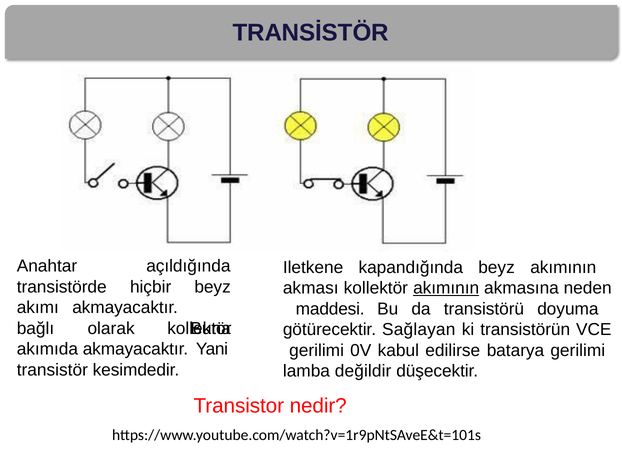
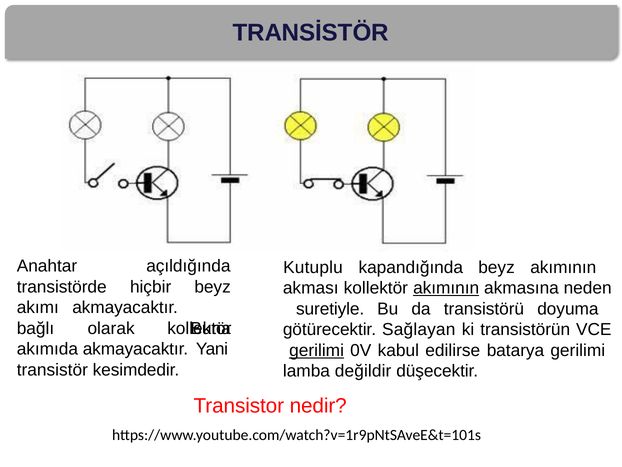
Iletkene: Iletkene -> Kutuplu (313, 267)
maddesi: maddesi -> suretiyle (330, 309)
gerilimi underline: none -> present (317, 350)
